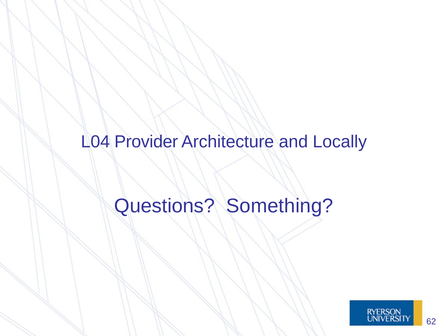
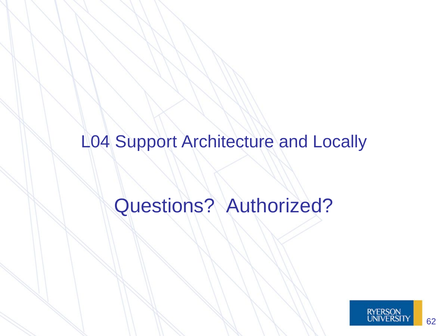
Provider: Provider -> Support (146, 142)
Something: Something -> Authorized (280, 206)
